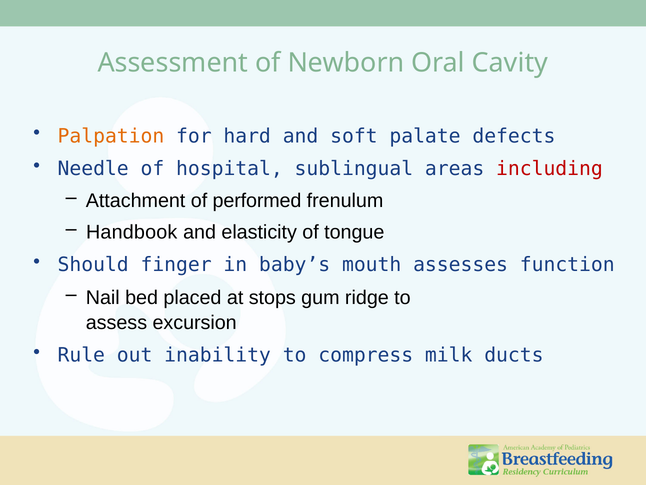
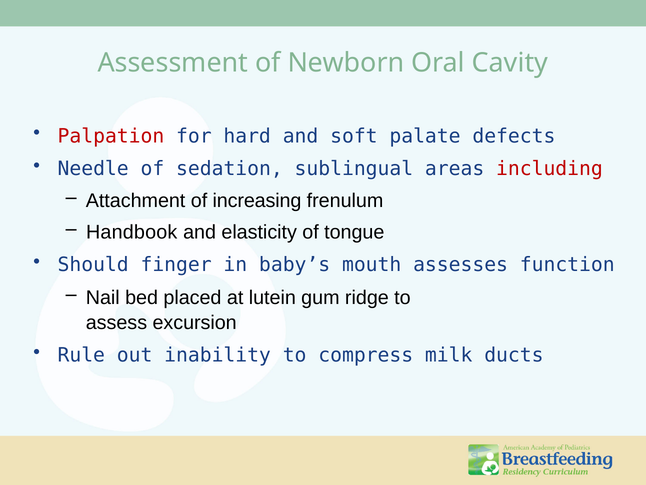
Palpation colour: orange -> red (111, 136)
hospital: hospital -> sedation (229, 169)
performed: performed -> increasing (257, 200)
stops: stops -> lutein (272, 297)
